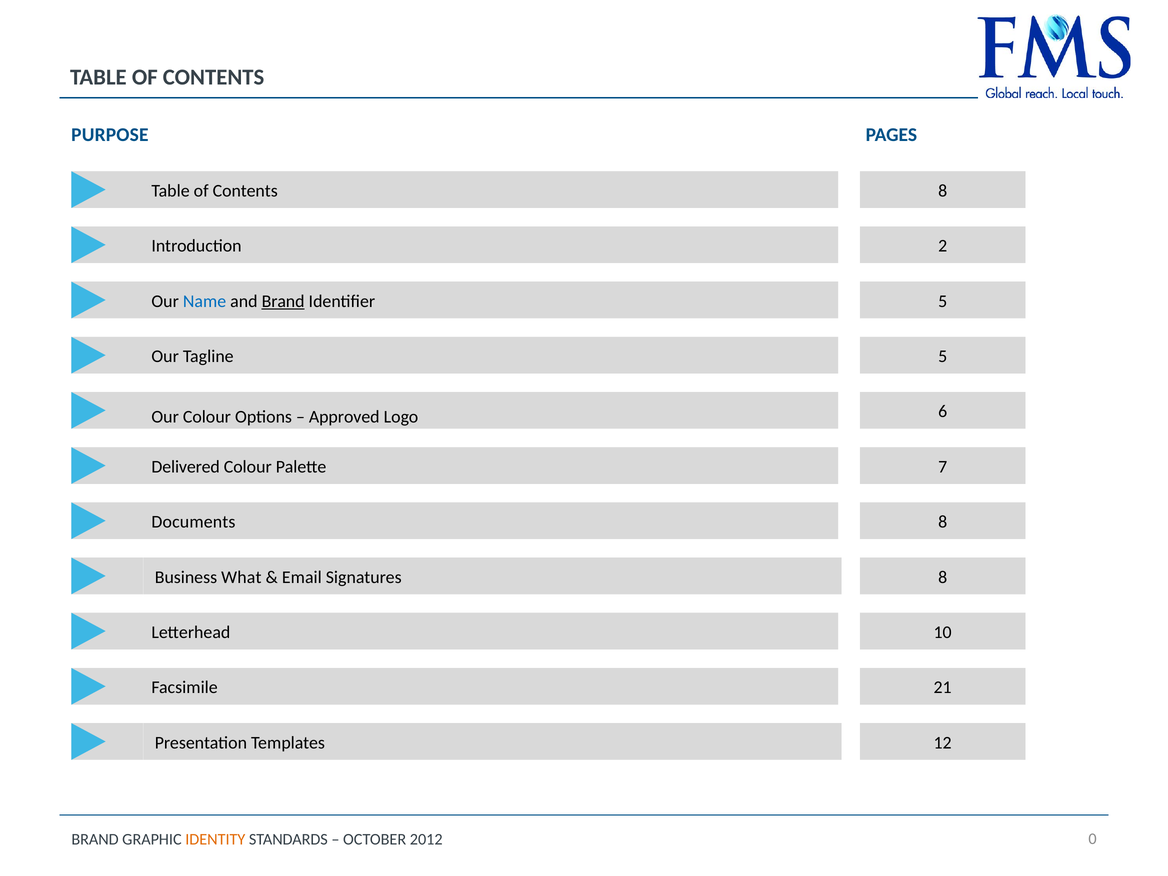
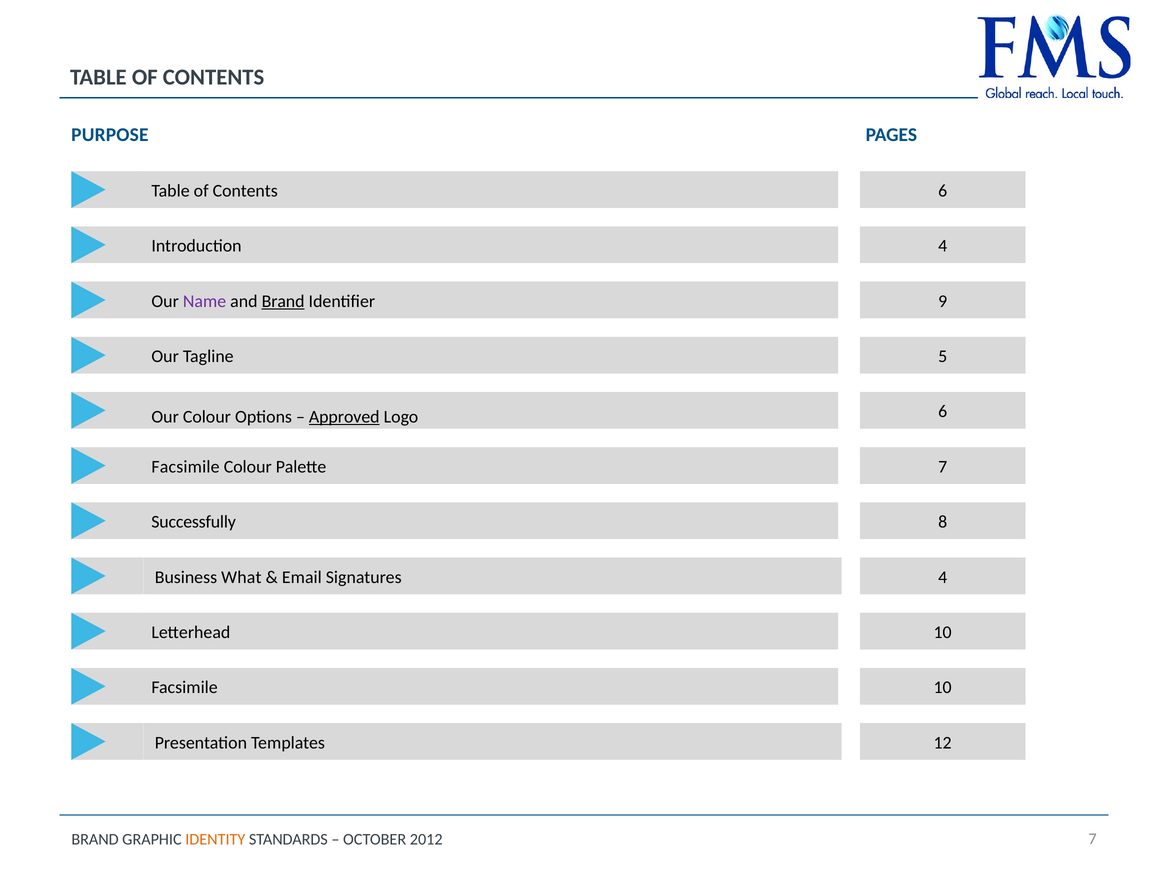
Contents 8: 8 -> 6 (943, 191)
Introduction 2: 2 -> 4 (943, 246)
Name colour: blue -> purple (205, 301)
Identifier 5: 5 -> 9 (943, 301)
Approved underline: none -> present (344, 417)
Delivered: Delivered -> Facsimile (186, 467)
Documents: Documents -> Successfully (194, 522)
Signatures 8: 8 -> 4 (943, 577)
Facsimile 21: 21 -> 10 (943, 688)
2012 0: 0 -> 7 (1093, 839)
